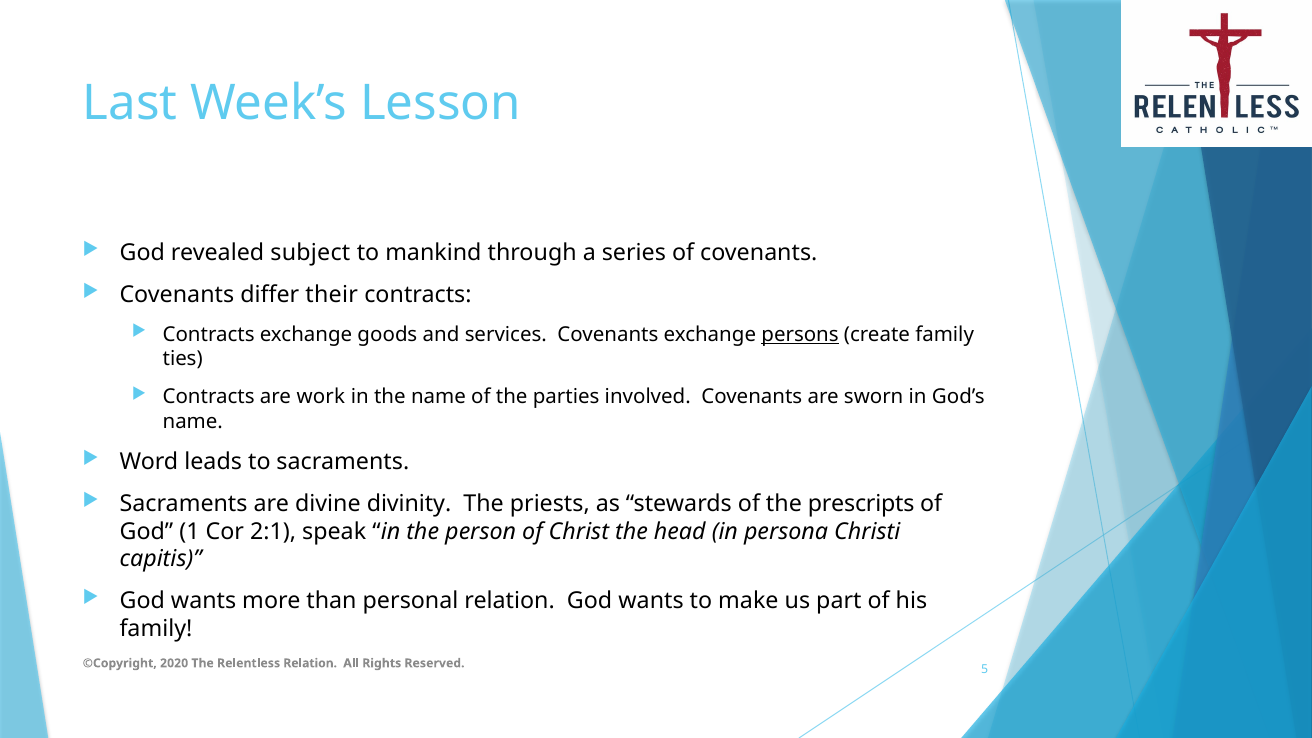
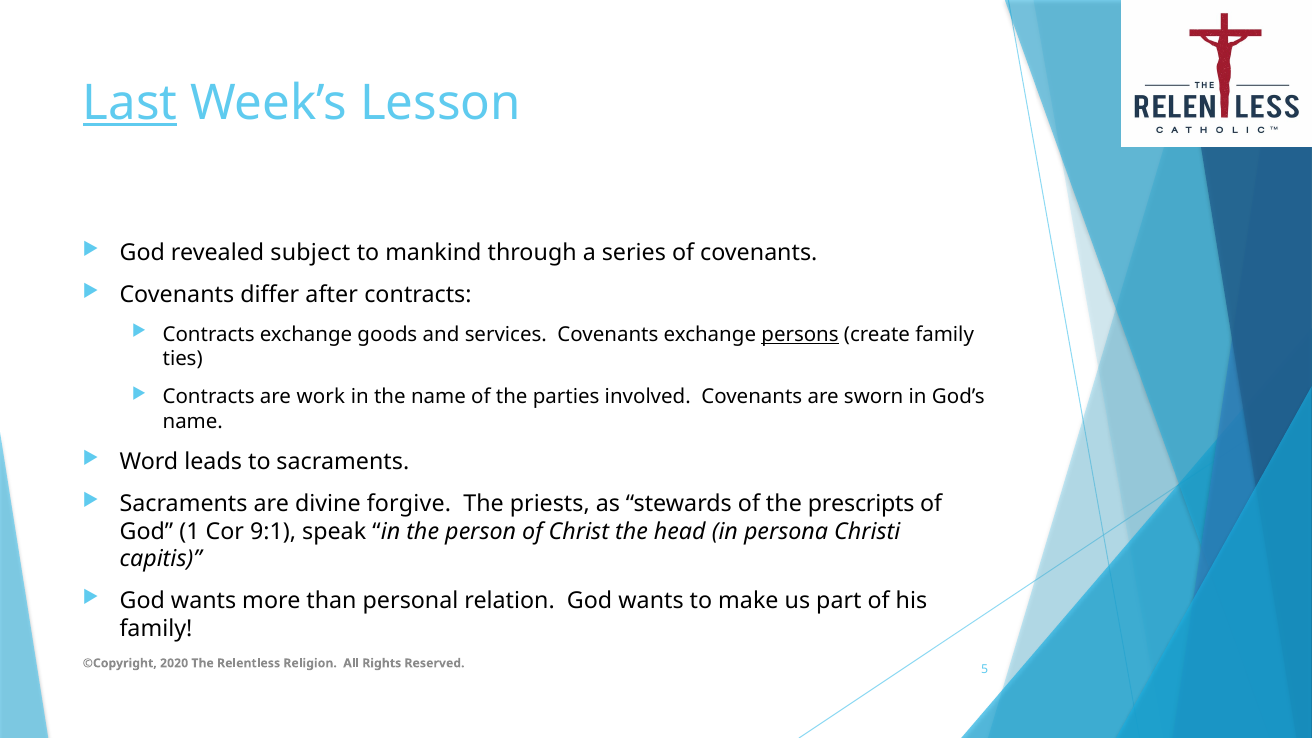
Last underline: none -> present (130, 103)
their: their -> after (332, 295)
divinity: divinity -> forgive (409, 503)
2:1: 2:1 -> 9:1 (273, 531)
Relentless Relation: Relation -> Religion (310, 663)
